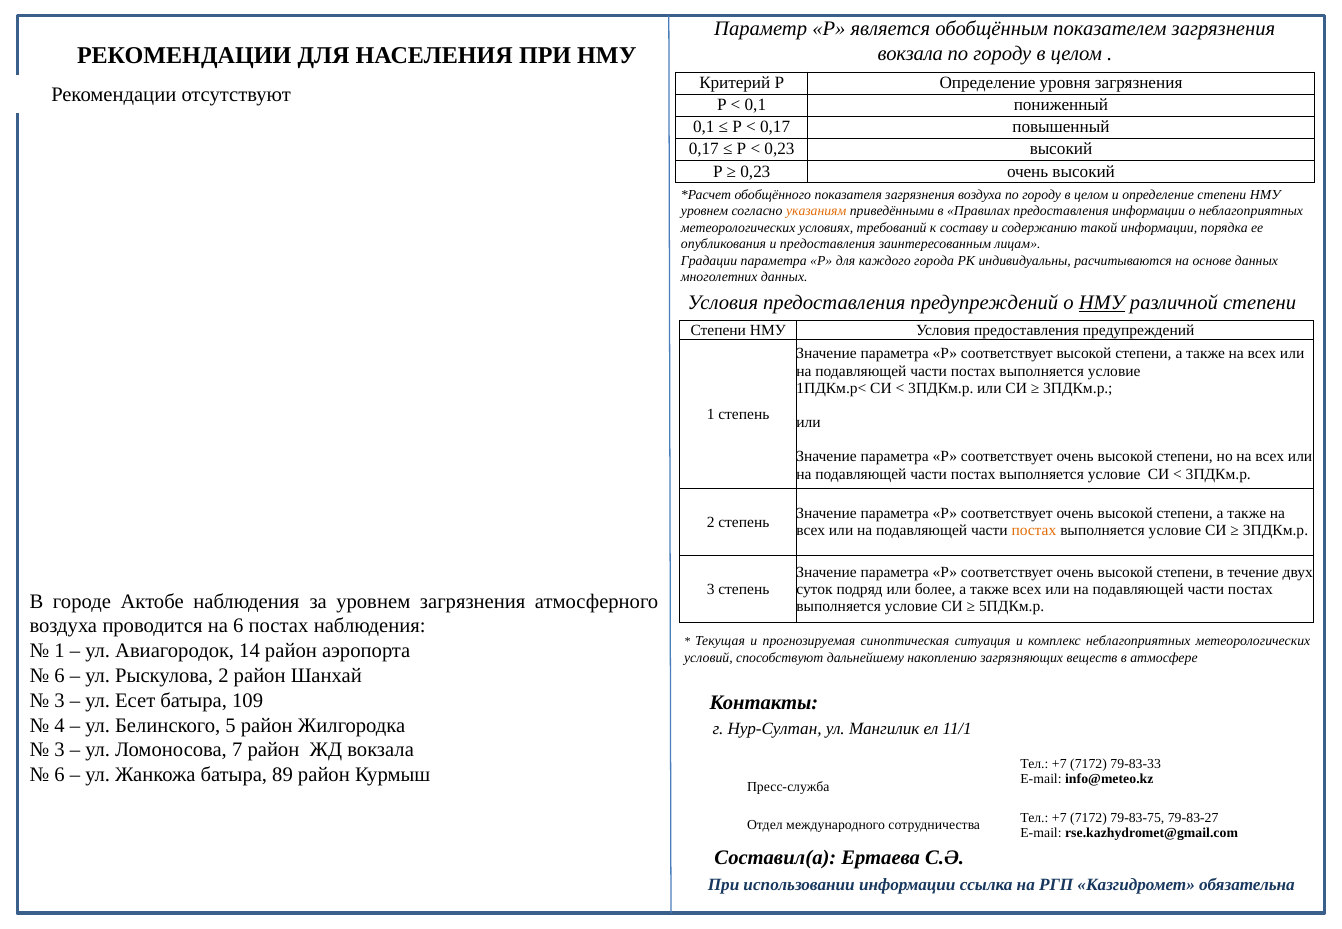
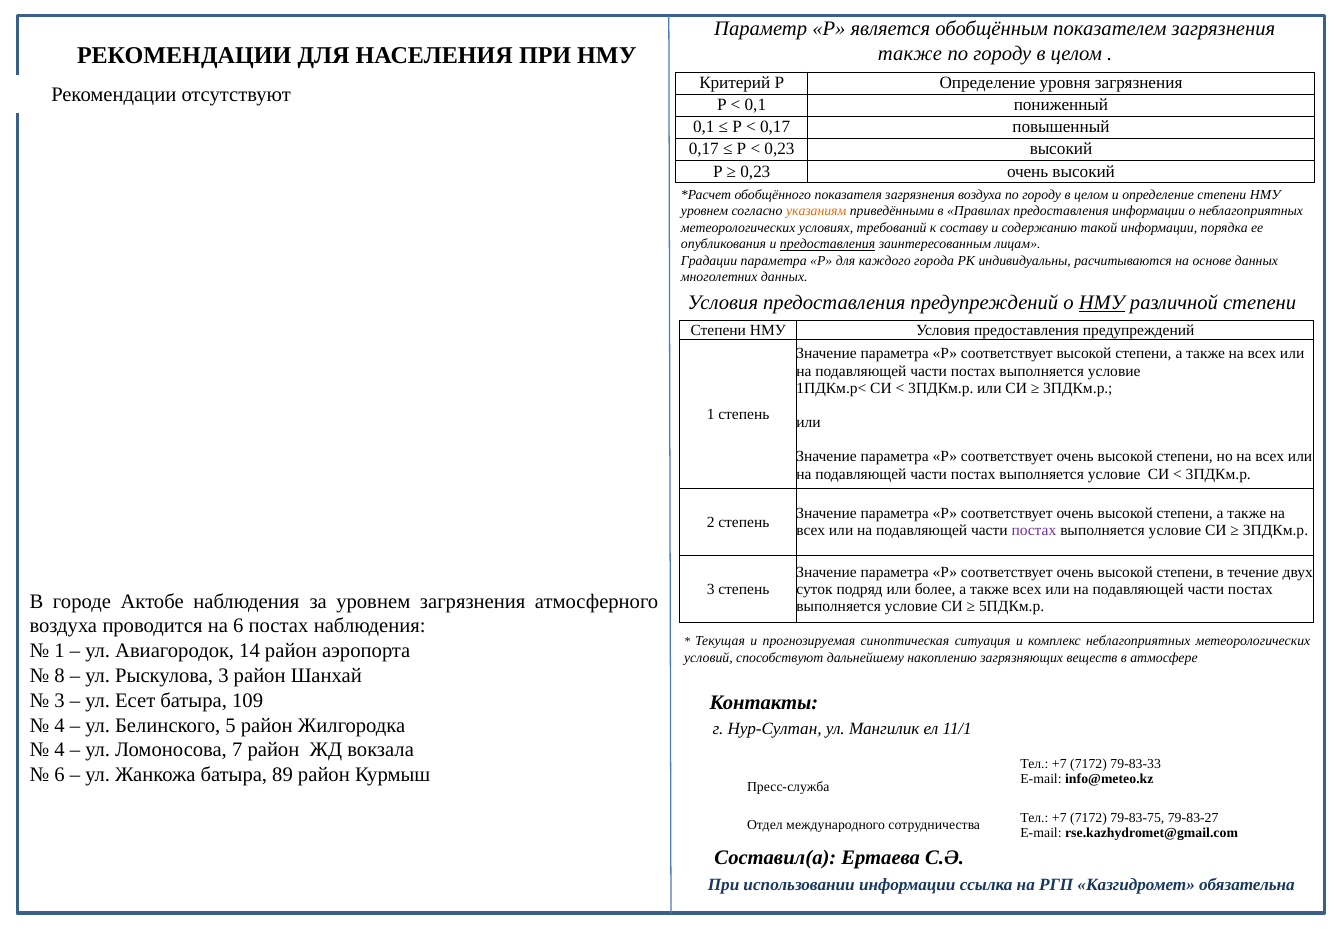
вокзала: вокзала -> также (910, 54)
предоставления underline: none -> present (828, 244)
постах colour: orange -> purple (1034, 531)
6: 6 -> 8 (60, 676)
Рыскулова 2: 2 -> 3 (223, 676)
3: 3 -> 4 (60, 750)
